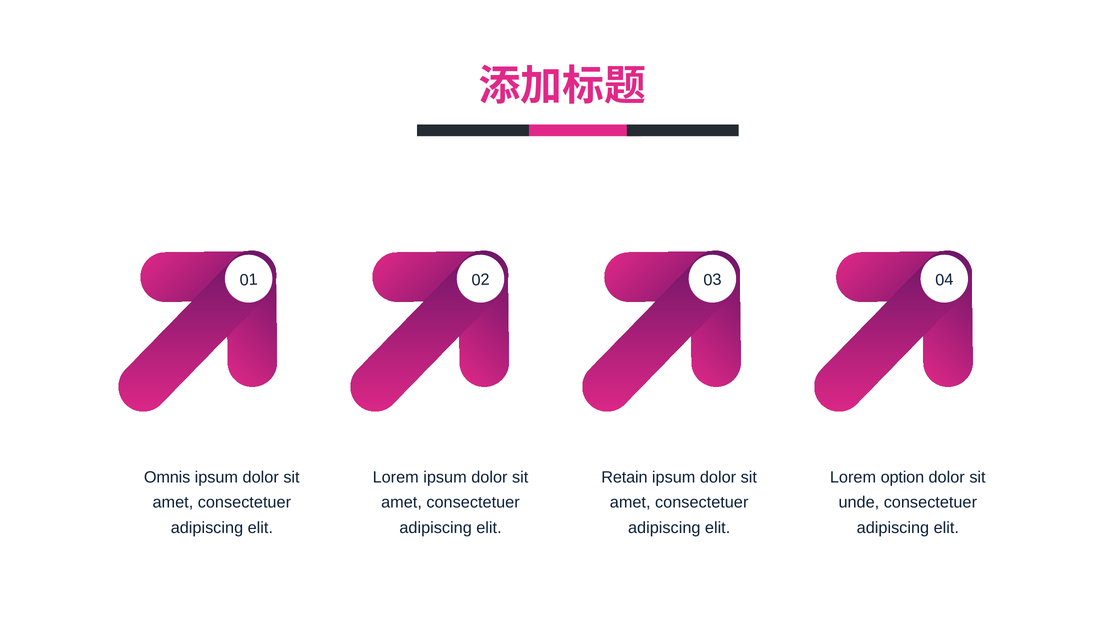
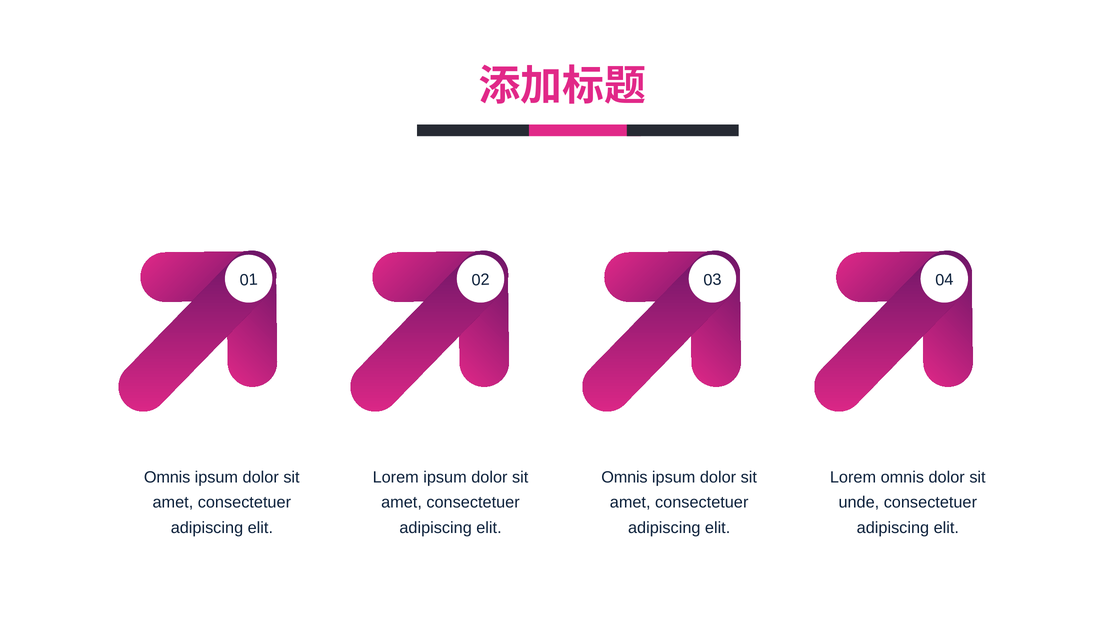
Retain: Retain -> Omnis (624, 477)
Lorem option: option -> omnis (902, 477)
